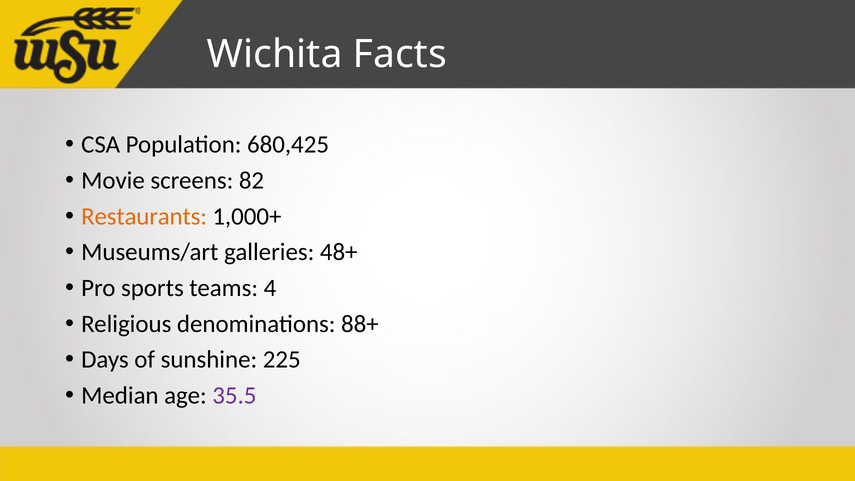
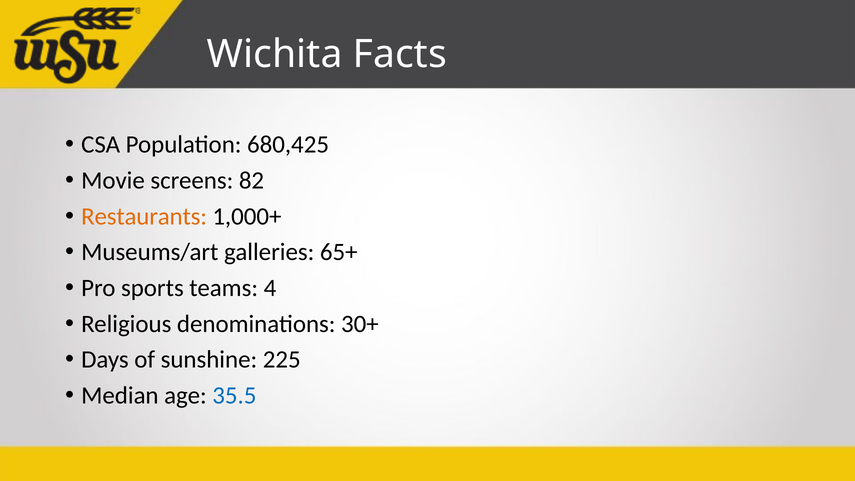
48+: 48+ -> 65+ (339, 252)
88+: 88+ -> 30+ (360, 324)
35.5 colour: purple -> blue (234, 396)
